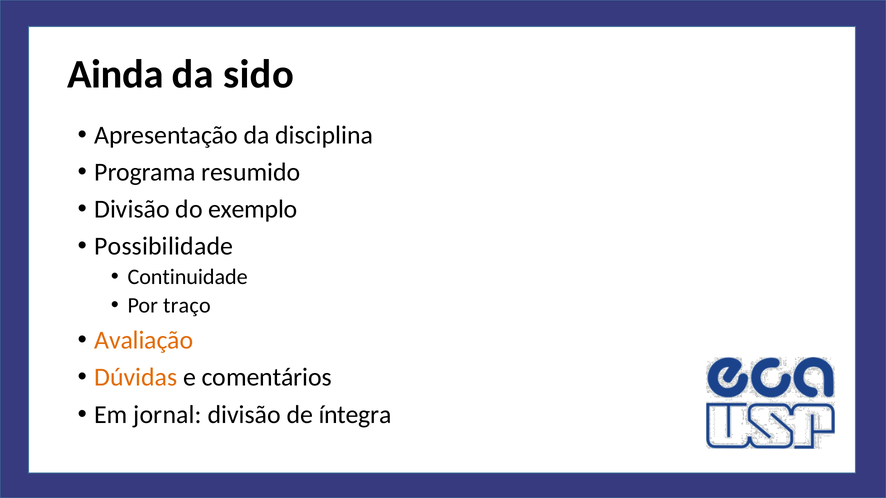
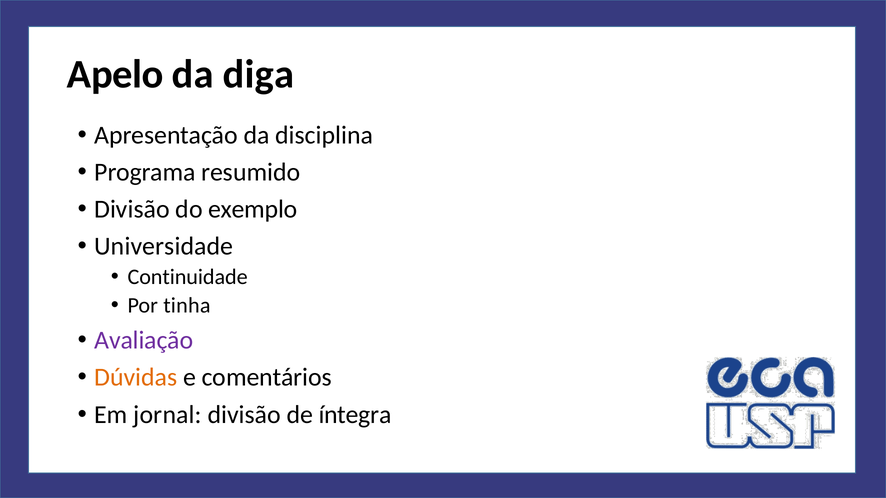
Ainda: Ainda -> Apelo (115, 74)
sido: sido -> diga (259, 74)
Possibilidade: Possibilidade -> Universidade (164, 246)
traço: traço -> tinha (187, 306)
Avaliação colour: orange -> purple (144, 341)
